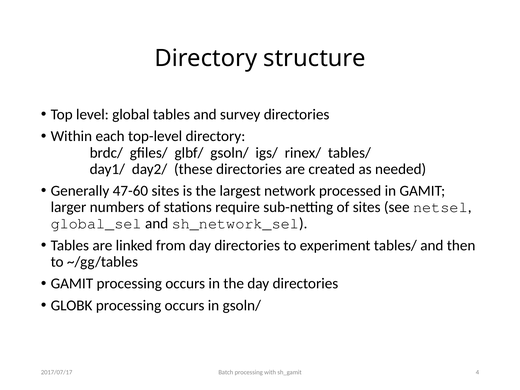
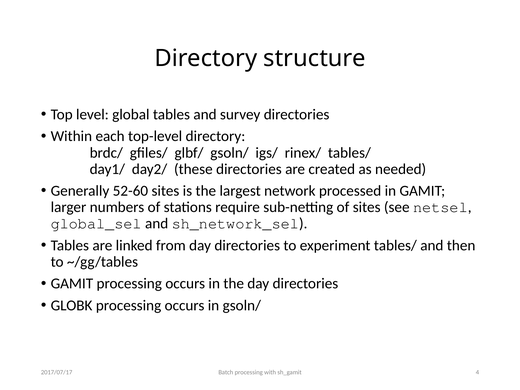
47-60: 47-60 -> 52-60 (130, 191)
